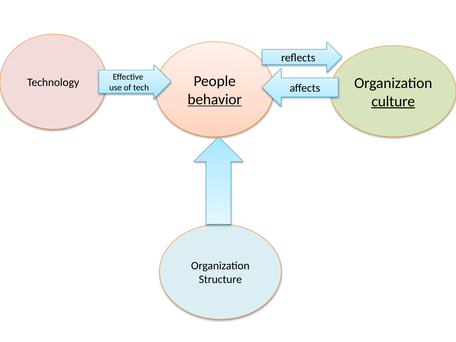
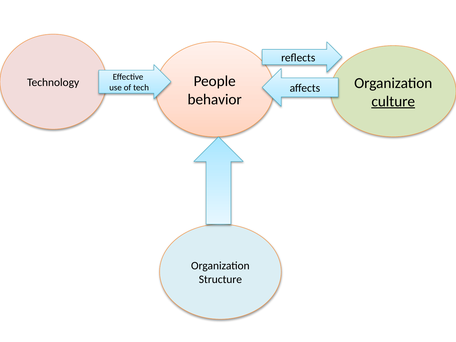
behavior underline: present -> none (215, 99)
